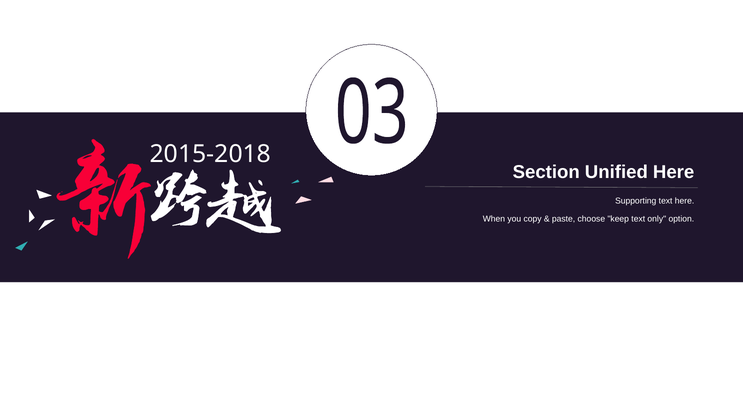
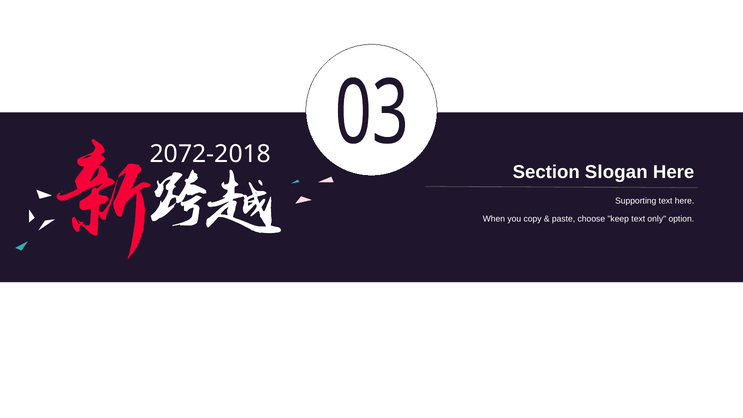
2015-2018: 2015-2018 -> 2072-2018 (210, 154)
Unified: Unified -> Slogan (616, 172)
